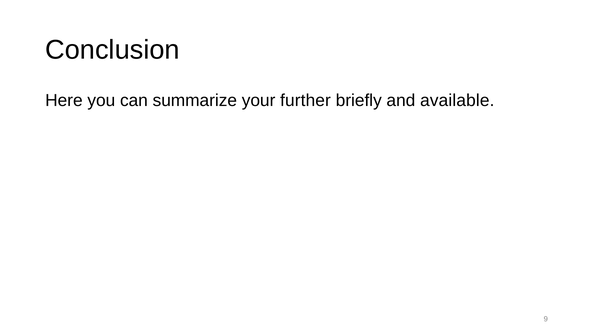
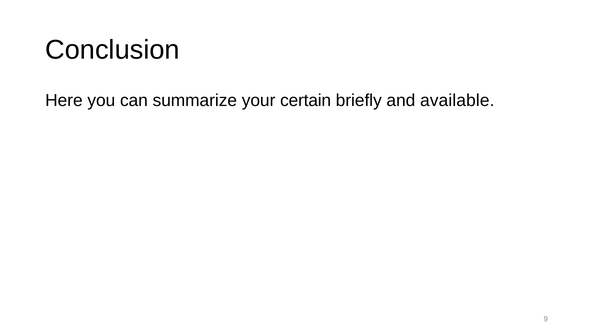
further: further -> certain (306, 100)
